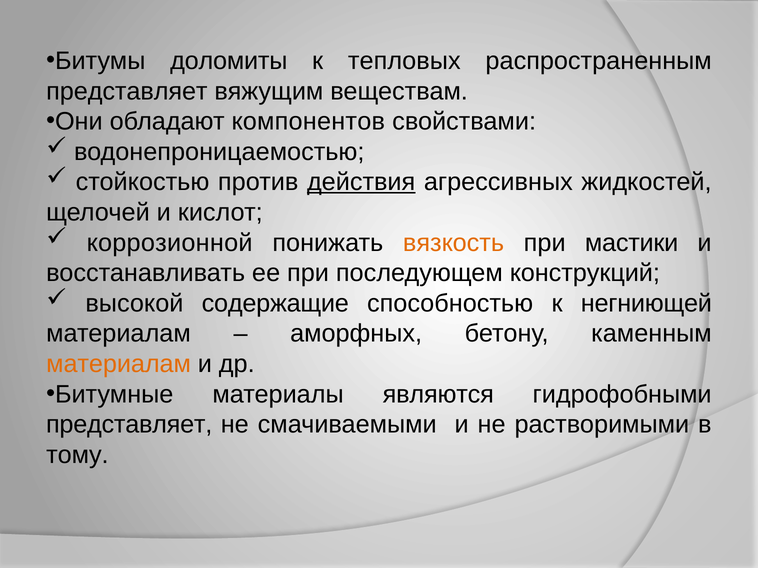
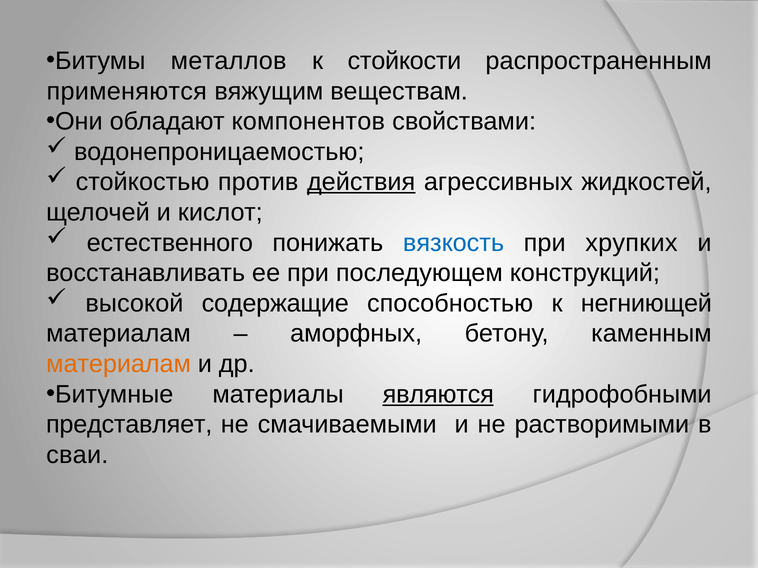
доломиты: доломиты -> металлов (229, 61)
тепловых: тепловых -> стойкости (404, 61)
представляет: представляет -> применяются (127, 91)
коррозионной: коррозионной -> естественного (170, 243)
вязкость colour: orange -> blue (454, 243)
мастики: мастики -> хрупких (631, 243)
являются underline: none -> present (438, 395)
тому: тому -> сваи (77, 455)
